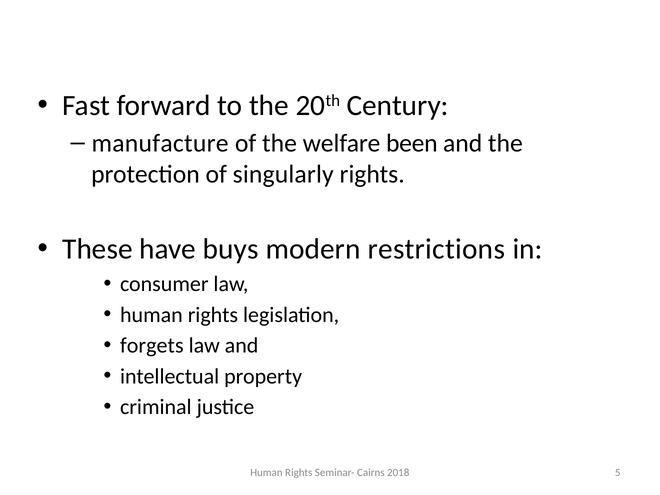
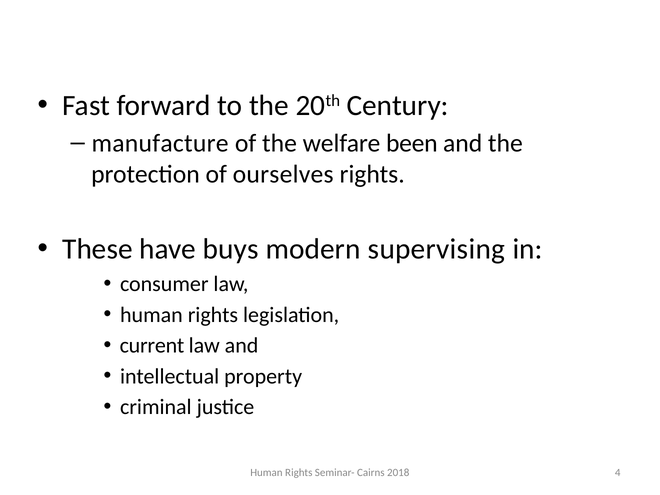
singularly: singularly -> ourselves (283, 174)
restrictions: restrictions -> supervising (436, 249)
forgets: forgets -> current (152, 346)
5: 5 -> 4 (618, 473)
